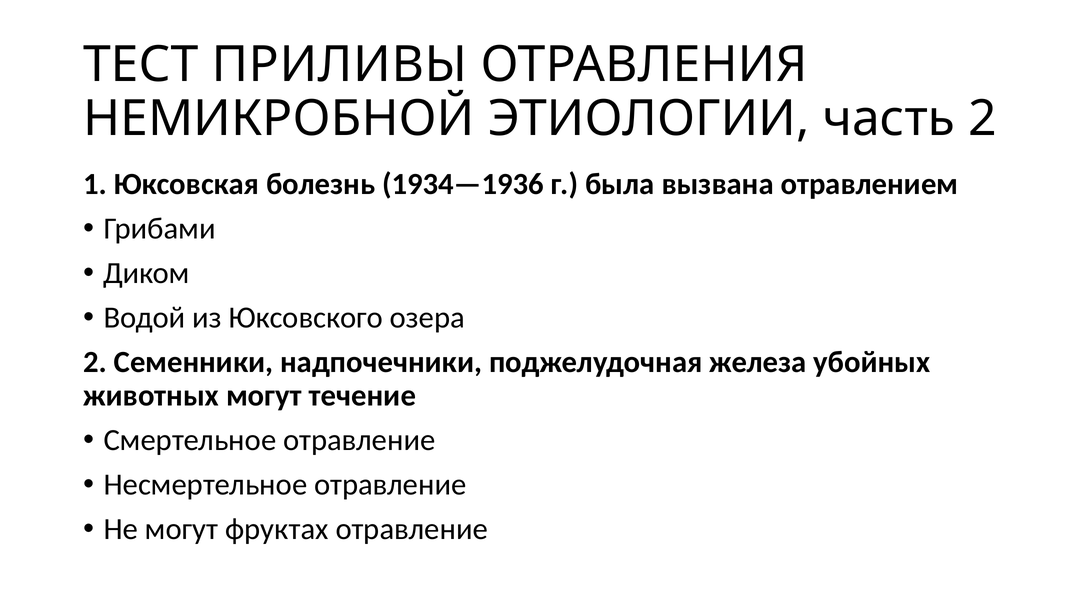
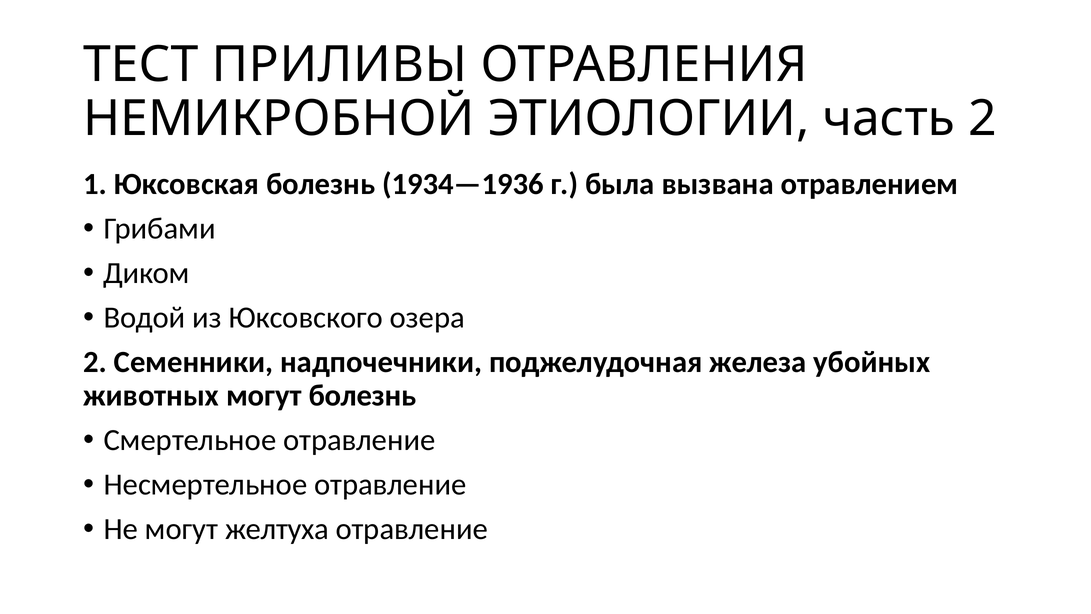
могут течение: течение -> болезнь (362, 395)
фруктах: фруктах -> желтуха (277, 529)
